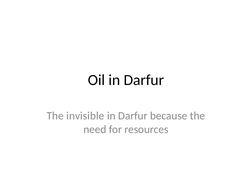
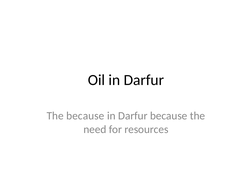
The invisible: invisible -> because (85, 116)
